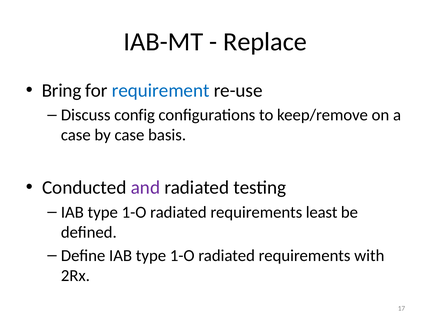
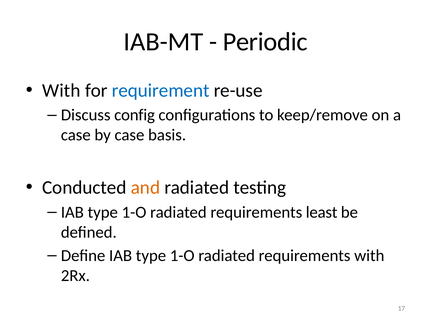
Replace: Replace -> Periodic (265, 42)
Bring: Bring -> With (61, 90)
and colour: purple -> orange (145, 188)
